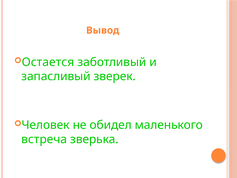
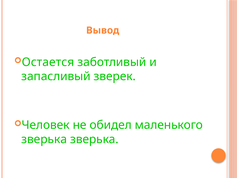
встреча: встреча -> зверька (44, 139)
